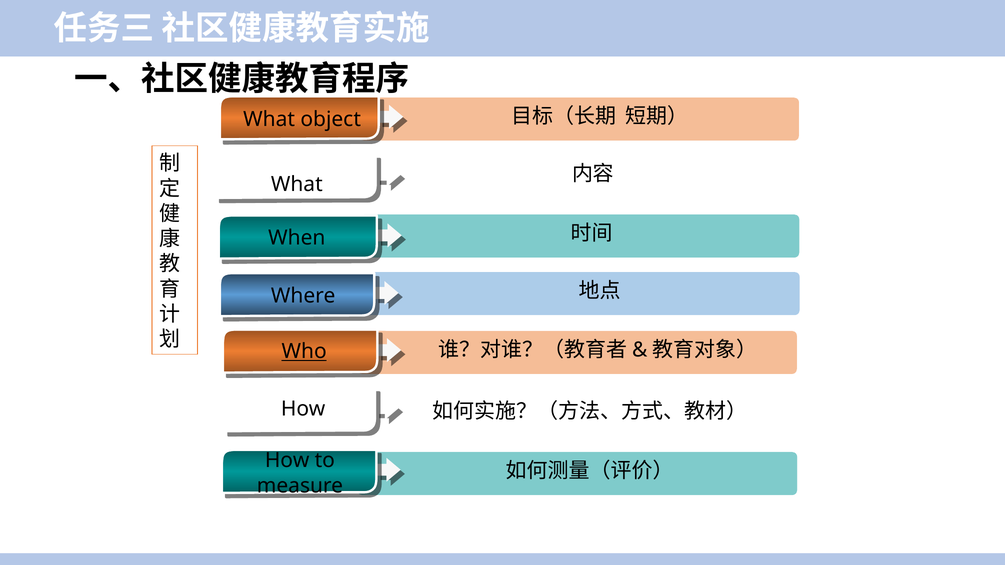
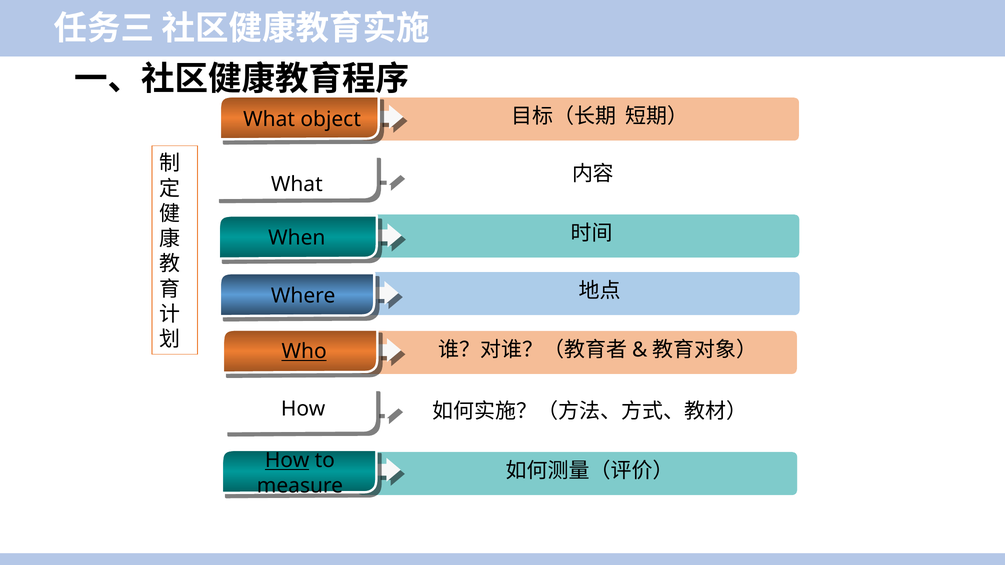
How underline: none -> present (287, 461)
